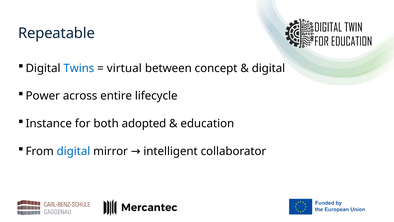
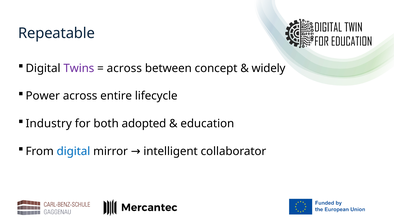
Twins colour: blue -> purple (79, 68)
virtual: virtual -> across (124, 68)
digital: digital -> widely (269, 68)
Instance: Instance -> Industry (49, 123)
